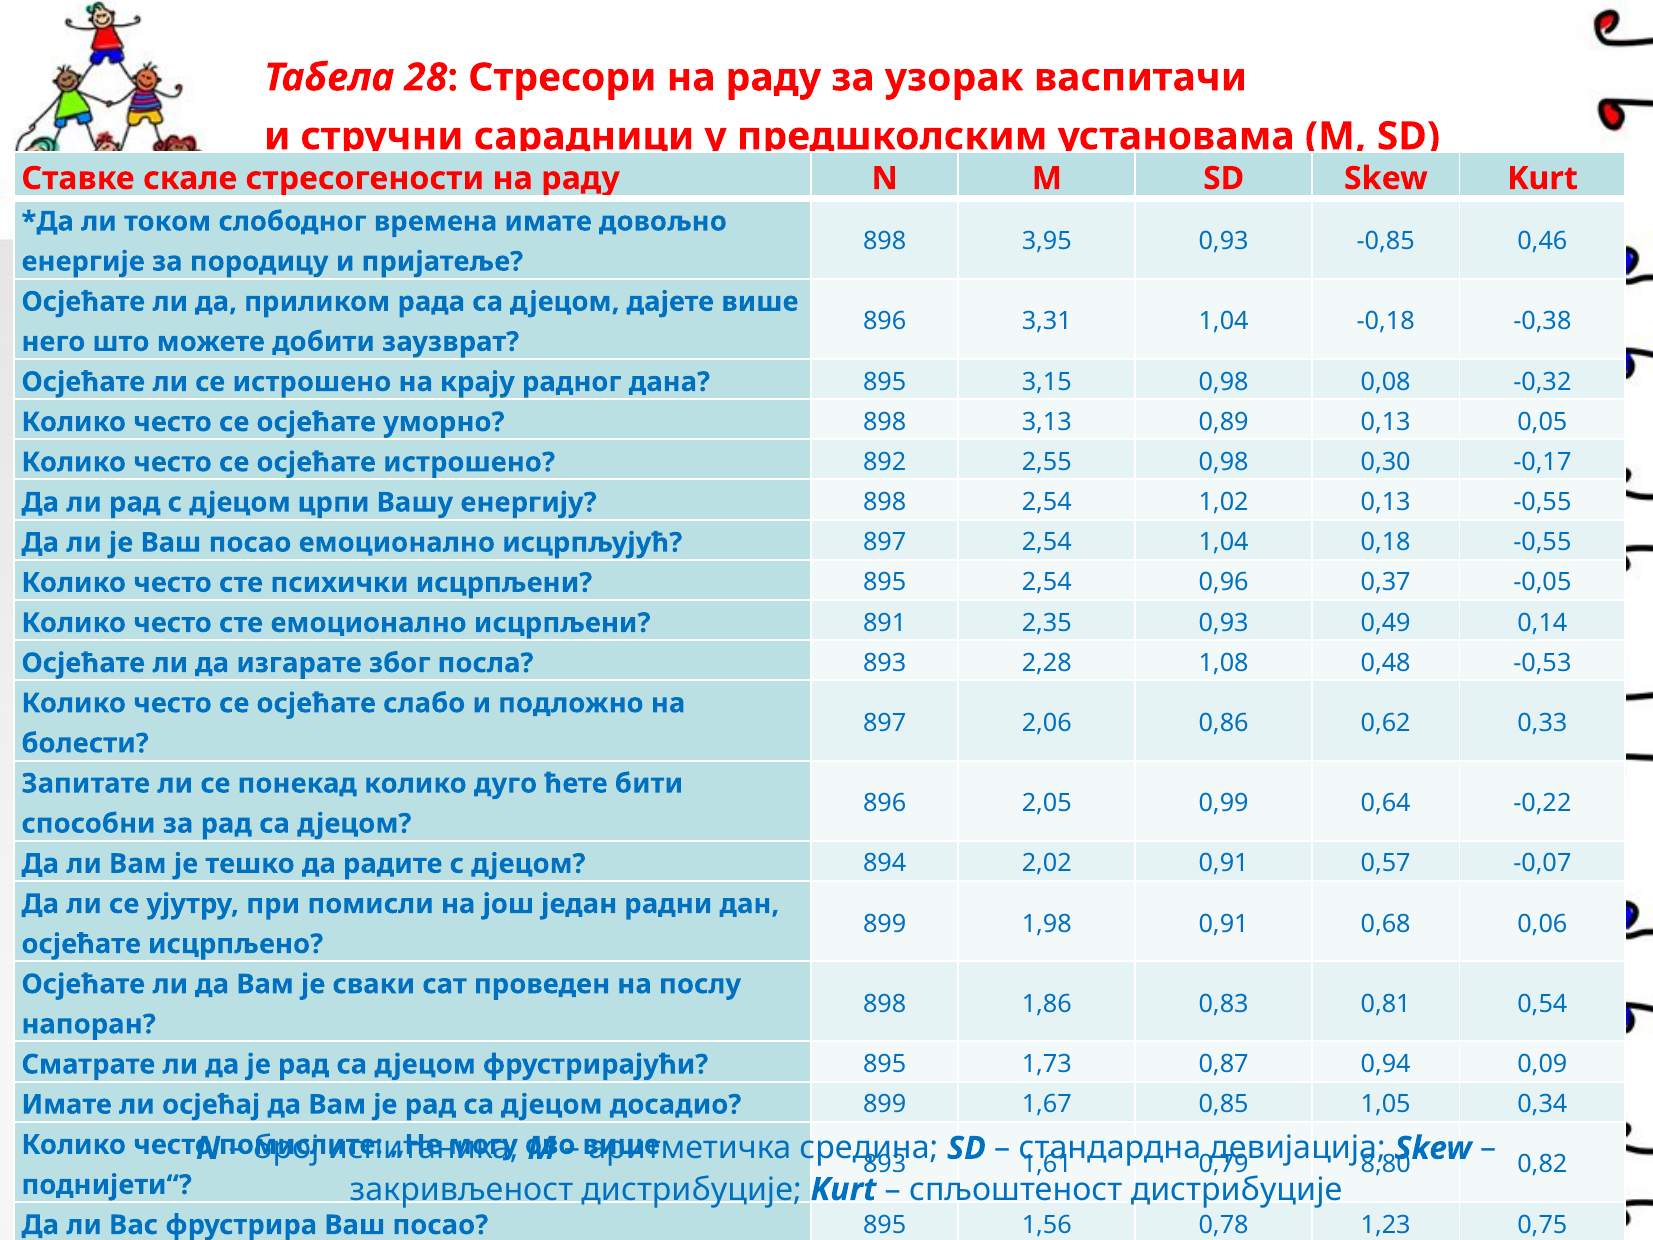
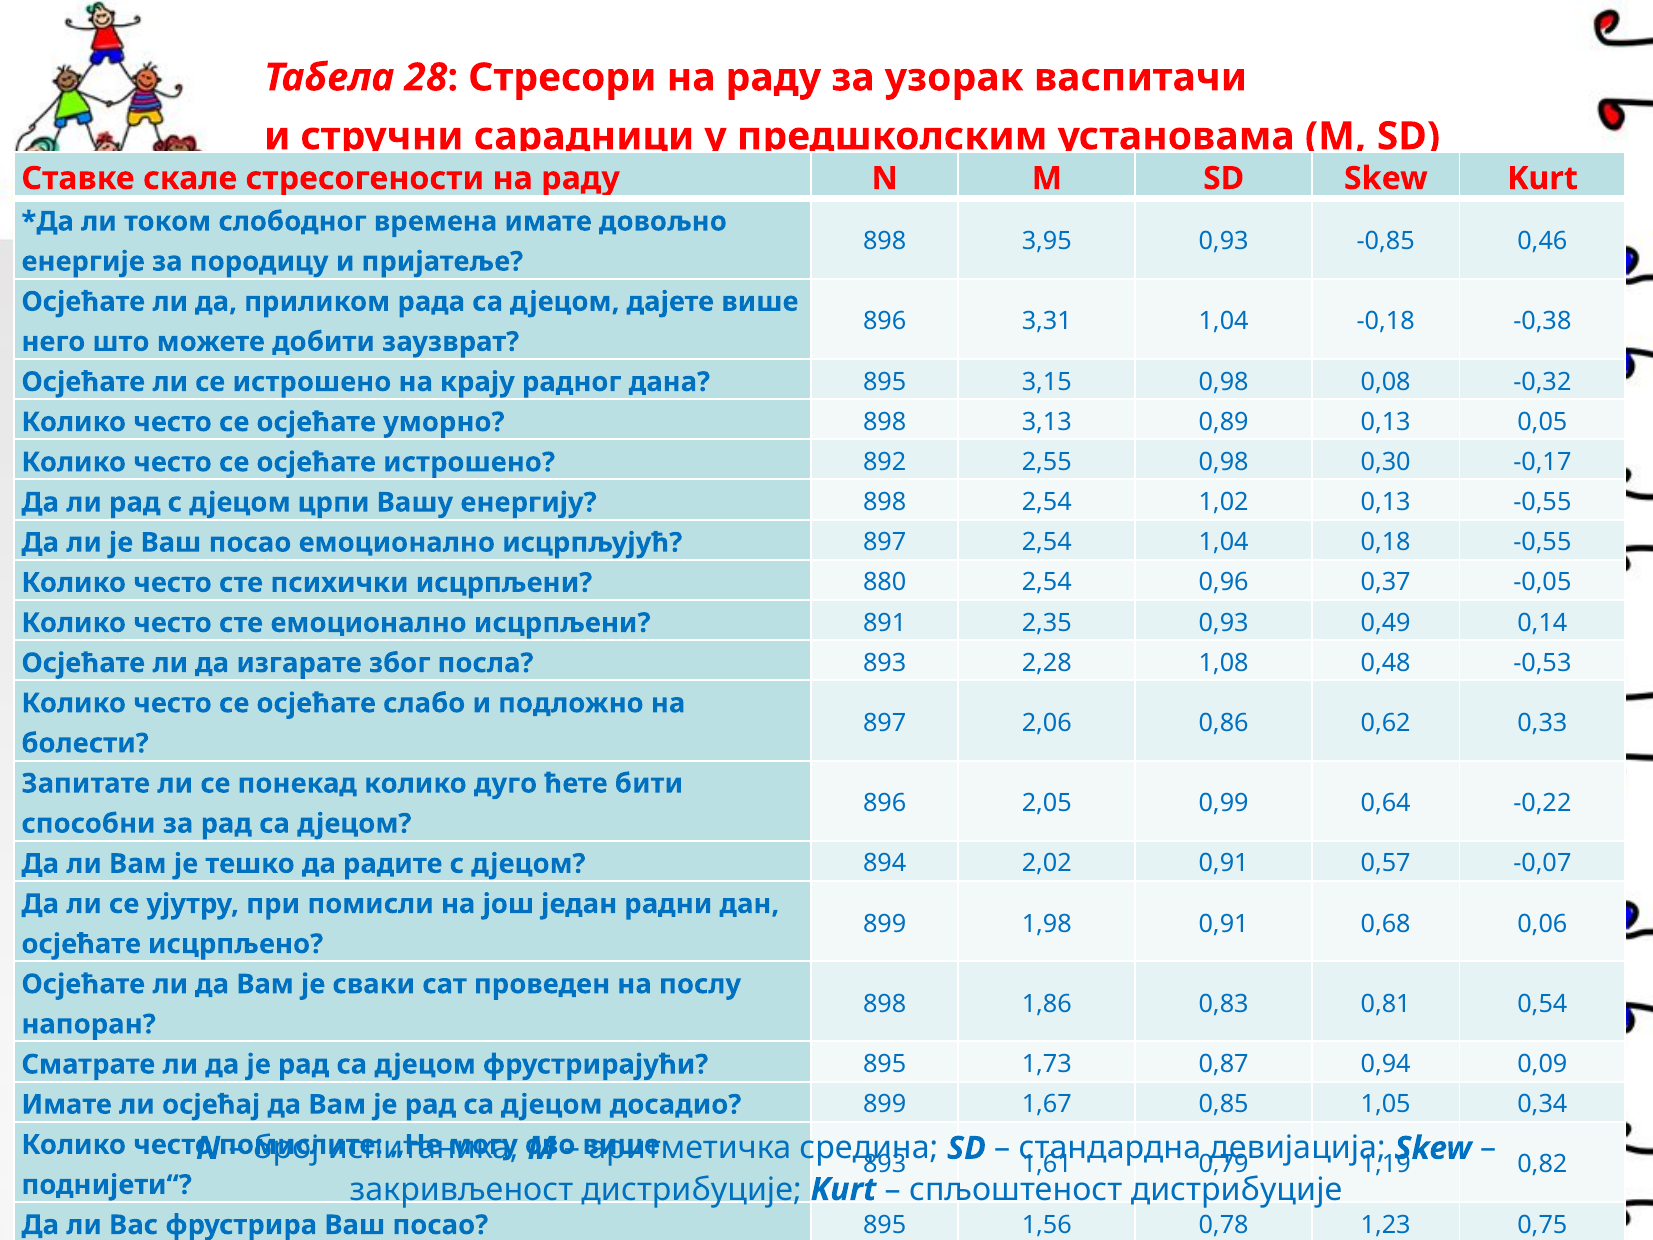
895: 895 -> 880 (885, 582)
8,80: 8,80 -> 1,19 (1386, 1164)
